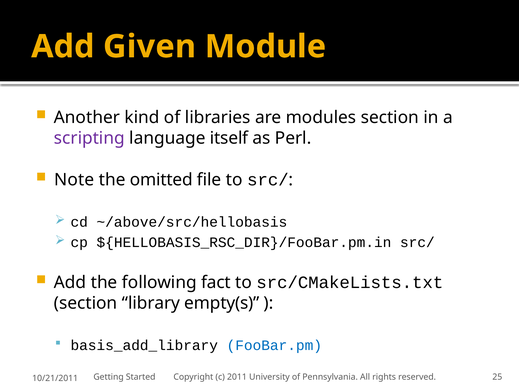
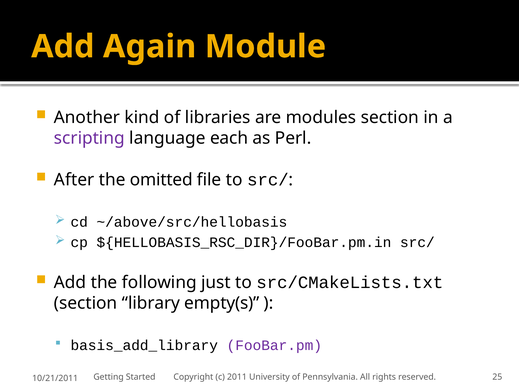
Given: Given -> Again (150, 47)
itself: itself -> each (229, 138)
Note: Note -> After (74, 180)
fact: fact -> just (216, 283)
FooBar.pm colour: blue -> purple (274, 346)
